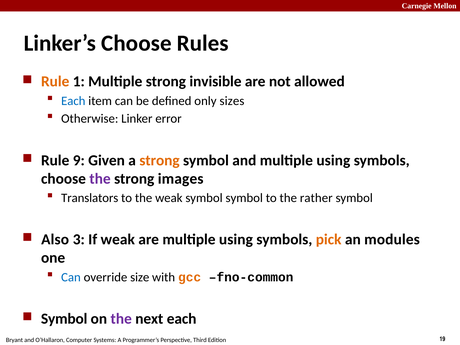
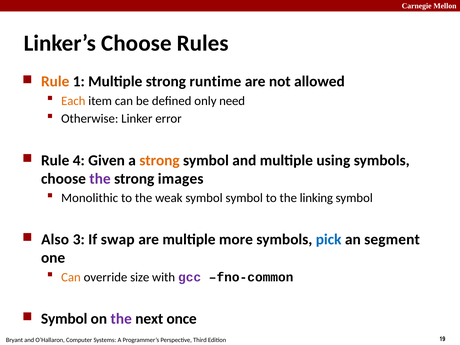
invisible: invisible -> runtime (215, 82)
Each colour: blue -> orange (73, 101)
sizes: sizes -> need (232, 101)
9: 9 -> 4 (79, 160)
Translators: Translators -> Monolithic (90, 198)
rather: rather -> linking (316, 198)
If weak: weak -> swap (118, 239)
are multiple using: using -> more (236, 239)
pick colour: orange -> blue (329, 239)
modules: modules -> segment (392, 239)
Can colour: blue -> orange (71, 277)
gcc colour: orange -> purple (190, 277)
next each: each -> once (182, 319)
